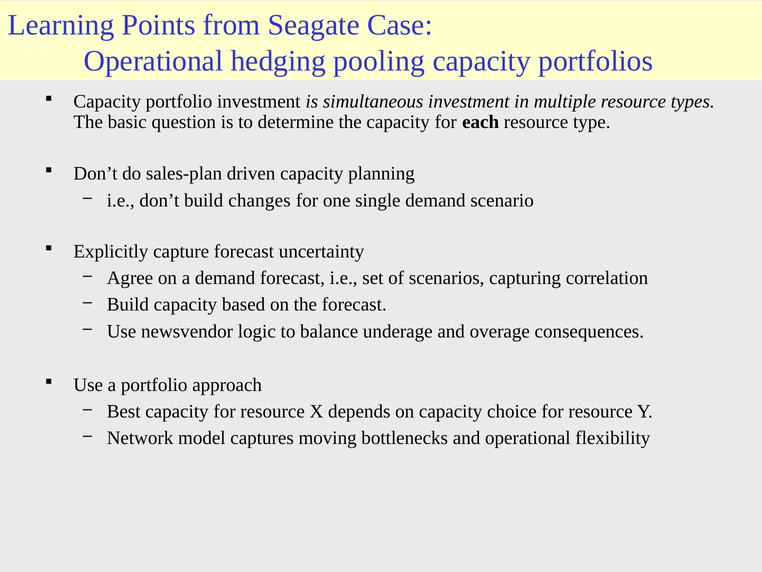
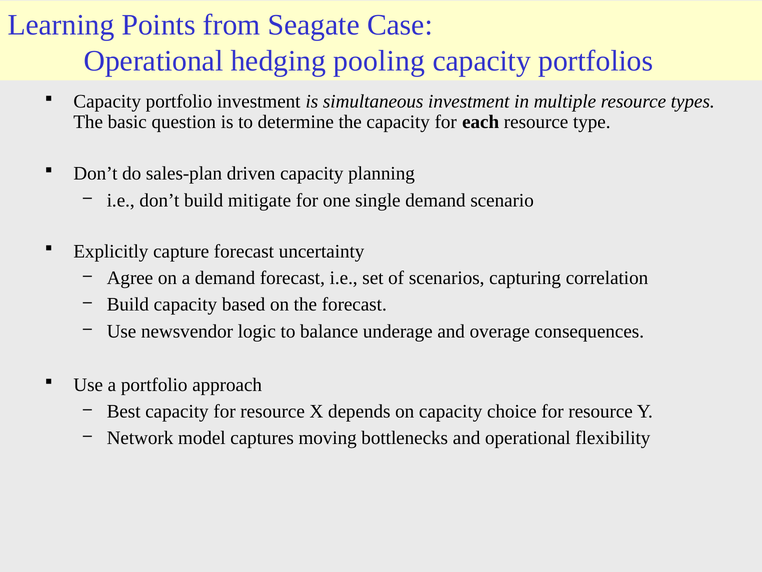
changes: changes -> mitigate (260, 200)
